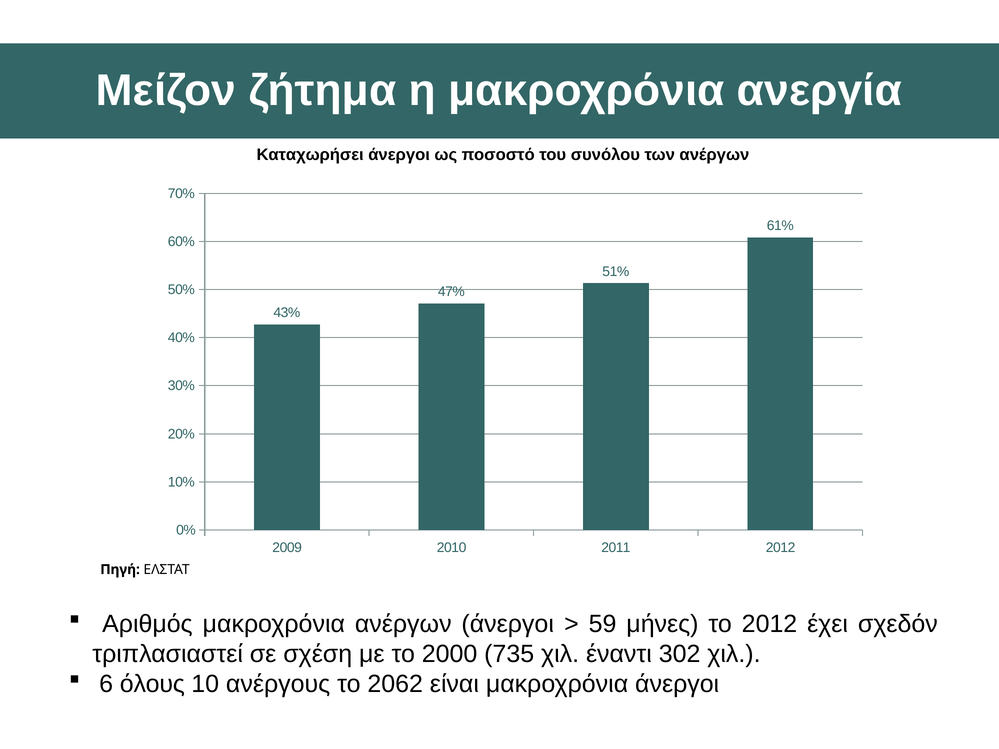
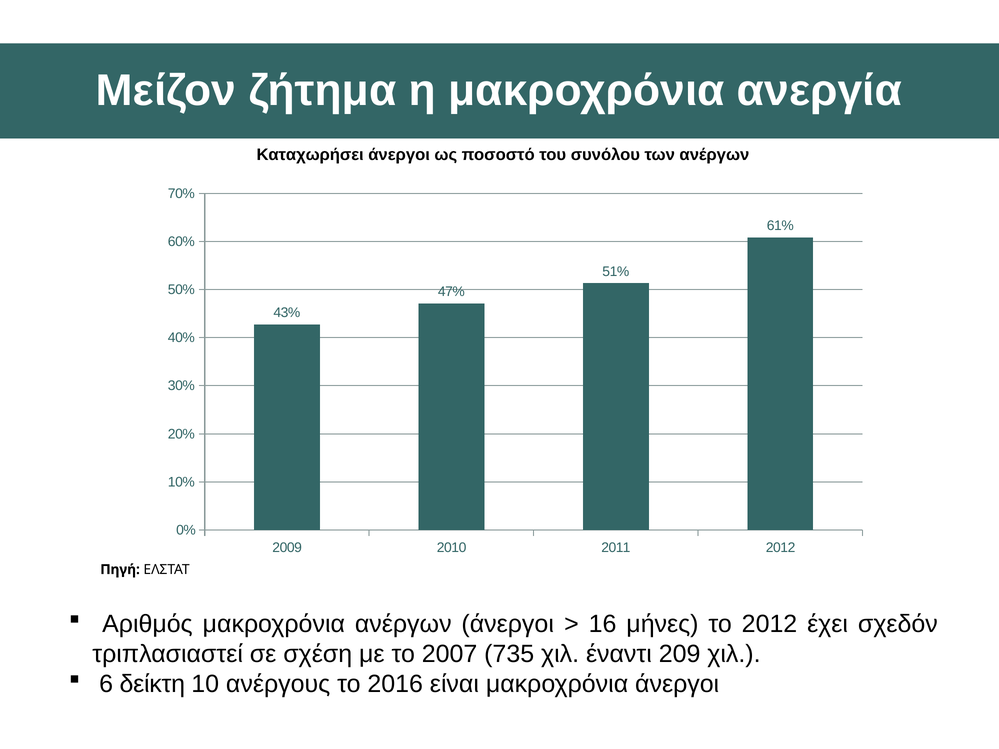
59: 59 -> 16 (603, 624)
2000: 2000 -> 2007 (450, 654)
302: 302 -> 209 (680, 654)
όλους: όλους -> δείκτη (152, 684)
2062: 2062 -> 2016 (395, 684)
